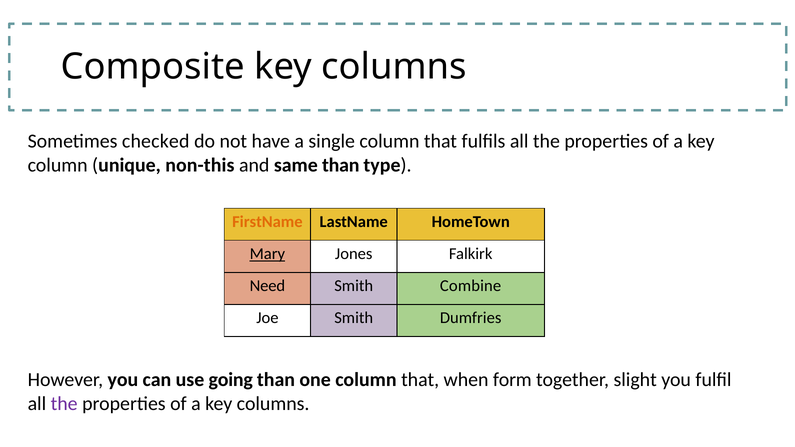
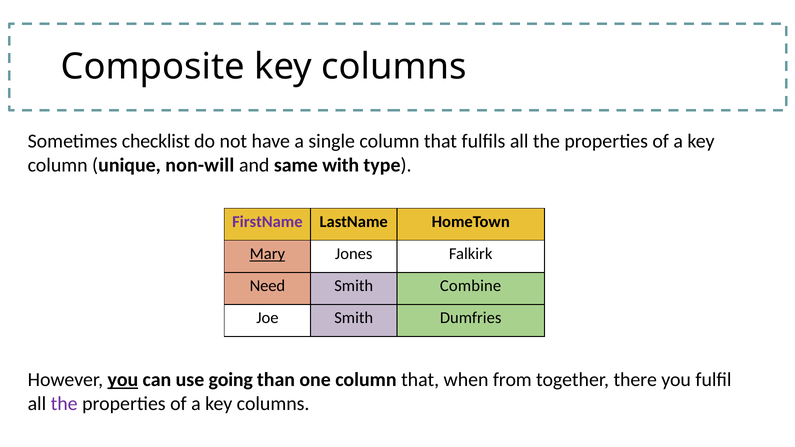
checked: checked -> checklist (156, 141)
non-this: non-this -> non-will (200, 165)
same than: than -> with (341, 165)
FirstName colour: orange -> purple (267, 222)
you underline: none -> present (123, 380)
form: form -> from (512, 380)
slight: slight -> there (635, 380)
